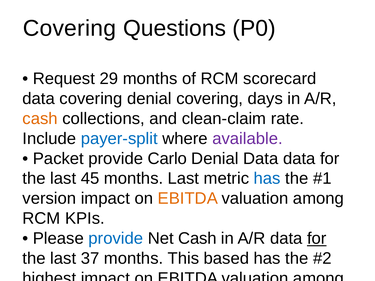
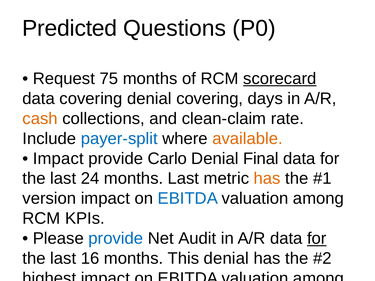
Covering: Covering -> Predicted (70, 28)
29: 29 -> 75 (109, 79)
scorecard underline: none -> present (280, 79)
available colour: purple -> orange (248, 139)
Packet: Packet -> Impact (58, 159)
Denial Data: Data -> Final (261, 159)
45: 45 -> 24 (90, 179)
has colour: blue -> orange (267, 179)
EBITDA colour: orange -> blue (188, 199)
Net Cash: Cash -> Audit (197, 239)
37: 37 -> 16 (90, 259)
This based: based -> denial (226, 259)
